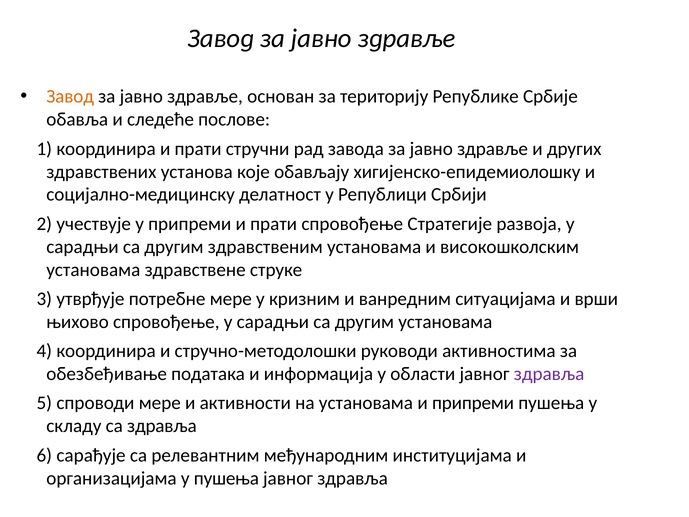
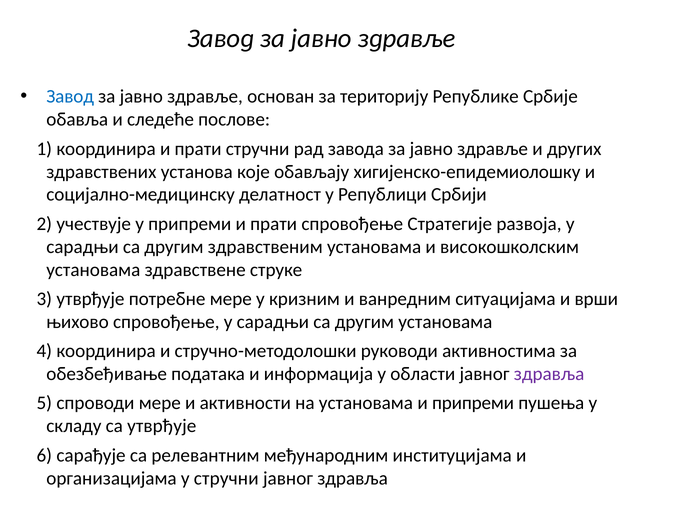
Завод colour: orange -> blue (70, 97)
са здравља: здравља -> утврђује (162, 426)
у пушења: пушења -> стручни (226, 478)
